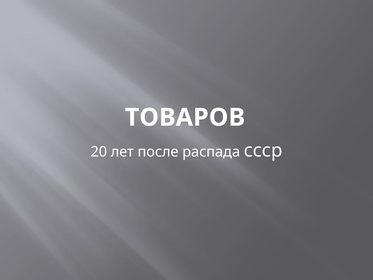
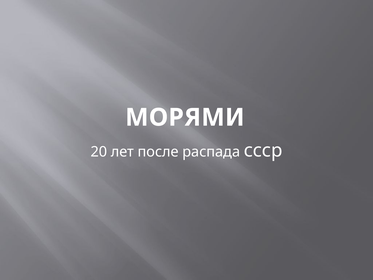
ТОВАРОВ: ТОВАРОВ -> МОРЯМИ (185, 117)
